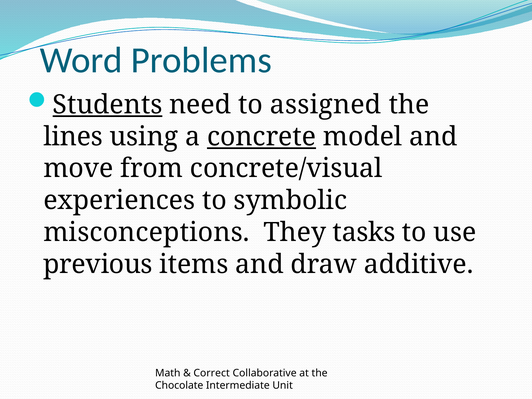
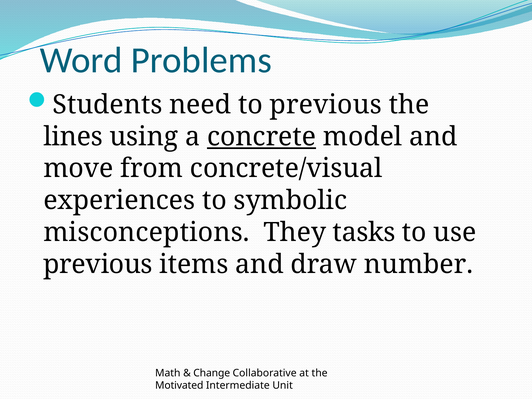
Students underline: present -> none (107, 105)
to assigned: assigned -> previous (326, 105)
additive: additive -> number (419, 264)
Correct: Correct -> Change (212, 373)
Chocolate: Chocolate -> Motivated (179, 386)
